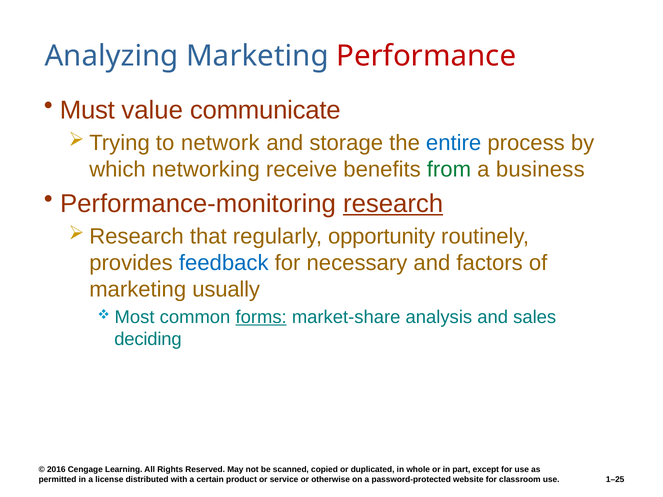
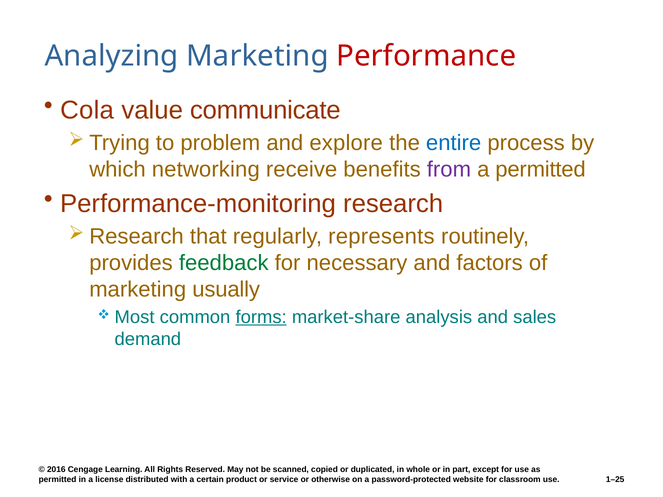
Must: Must -> Cola (87, 110)
network: network -> problem (220, 143)
storage: storage -> explore (346, 143)
from colour: green -> purple (449, 170)
a business: business -> permitted (541, 170)
research underline: present -> none (393, 204)
opportunity: opportunity -> represents (381, 237)
feedback colour: blue -> green (224, 263)
deciding: deciding -> demand (148, 340)
